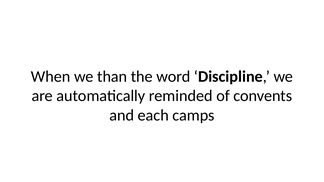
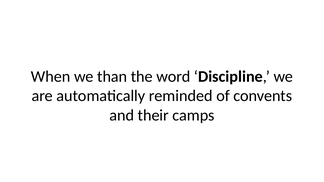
each: each -> their (153, 115)
